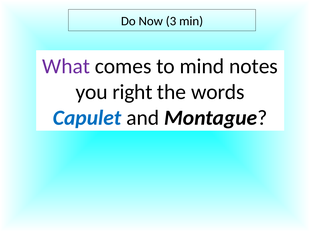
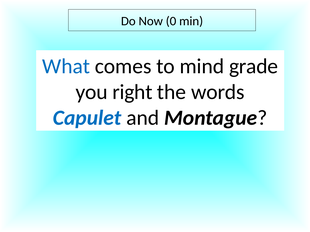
3: 3 -> 0 (171, 21)
What colour: purple -> blue (66, 66)
notes: notes -> grade (254, 66)
